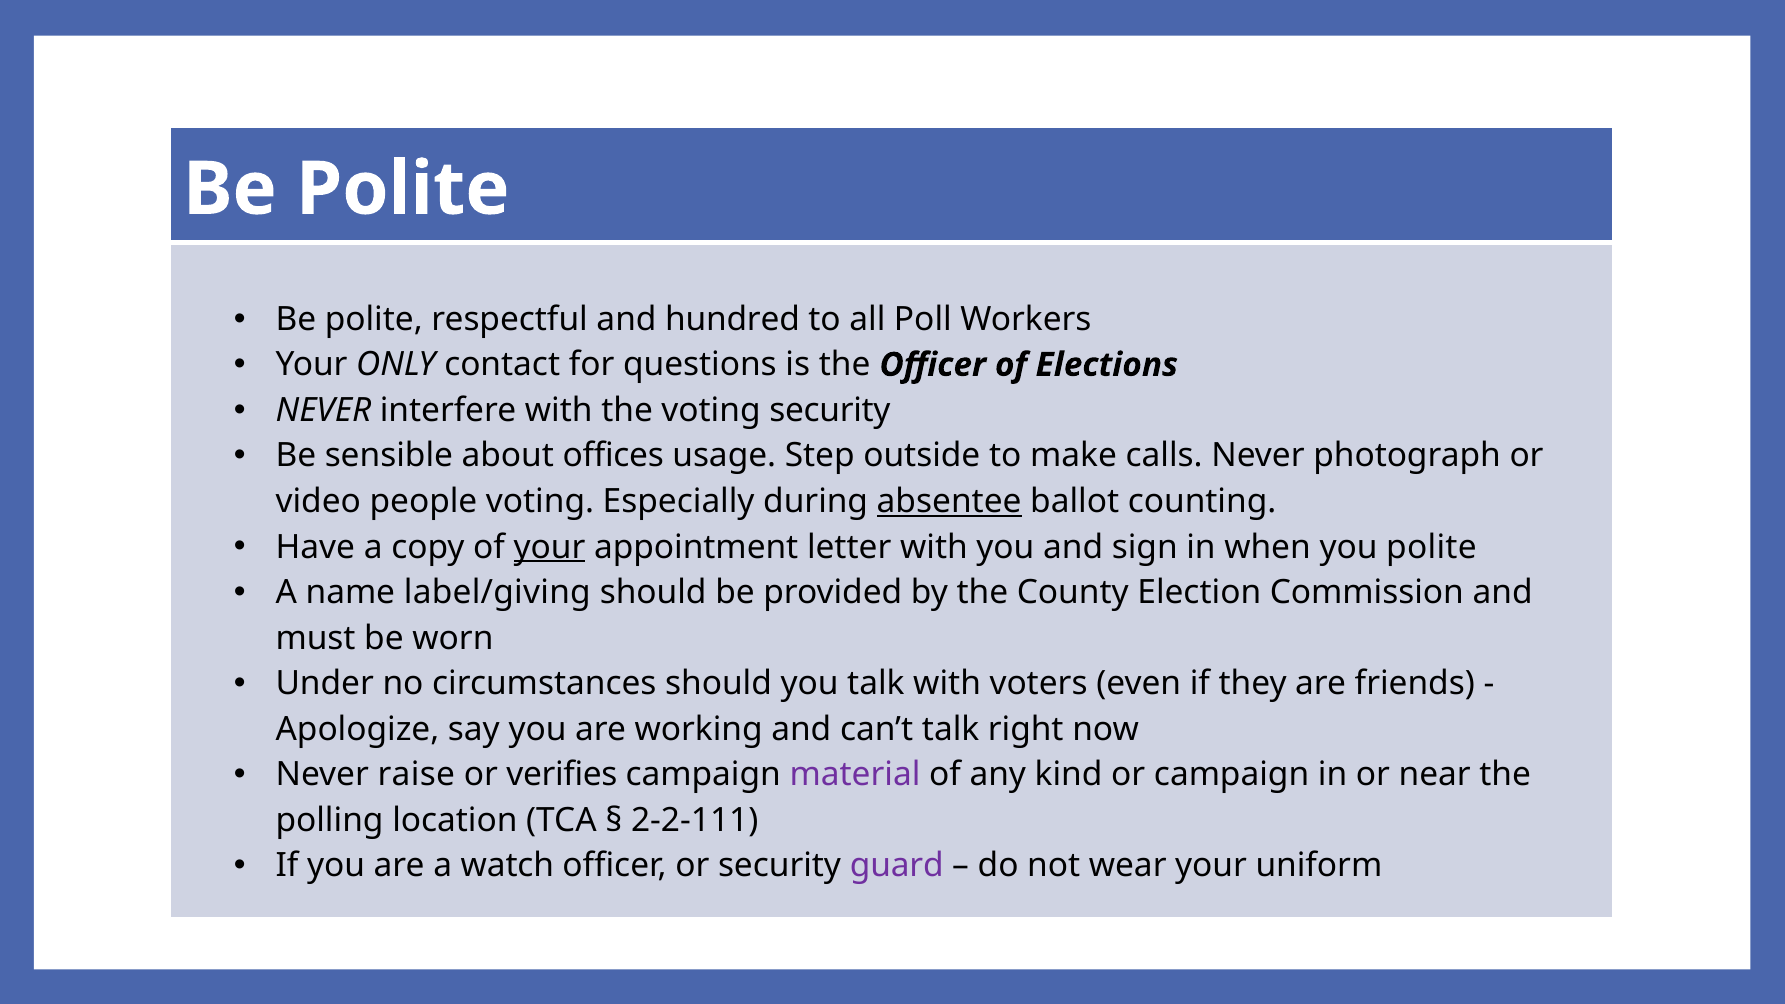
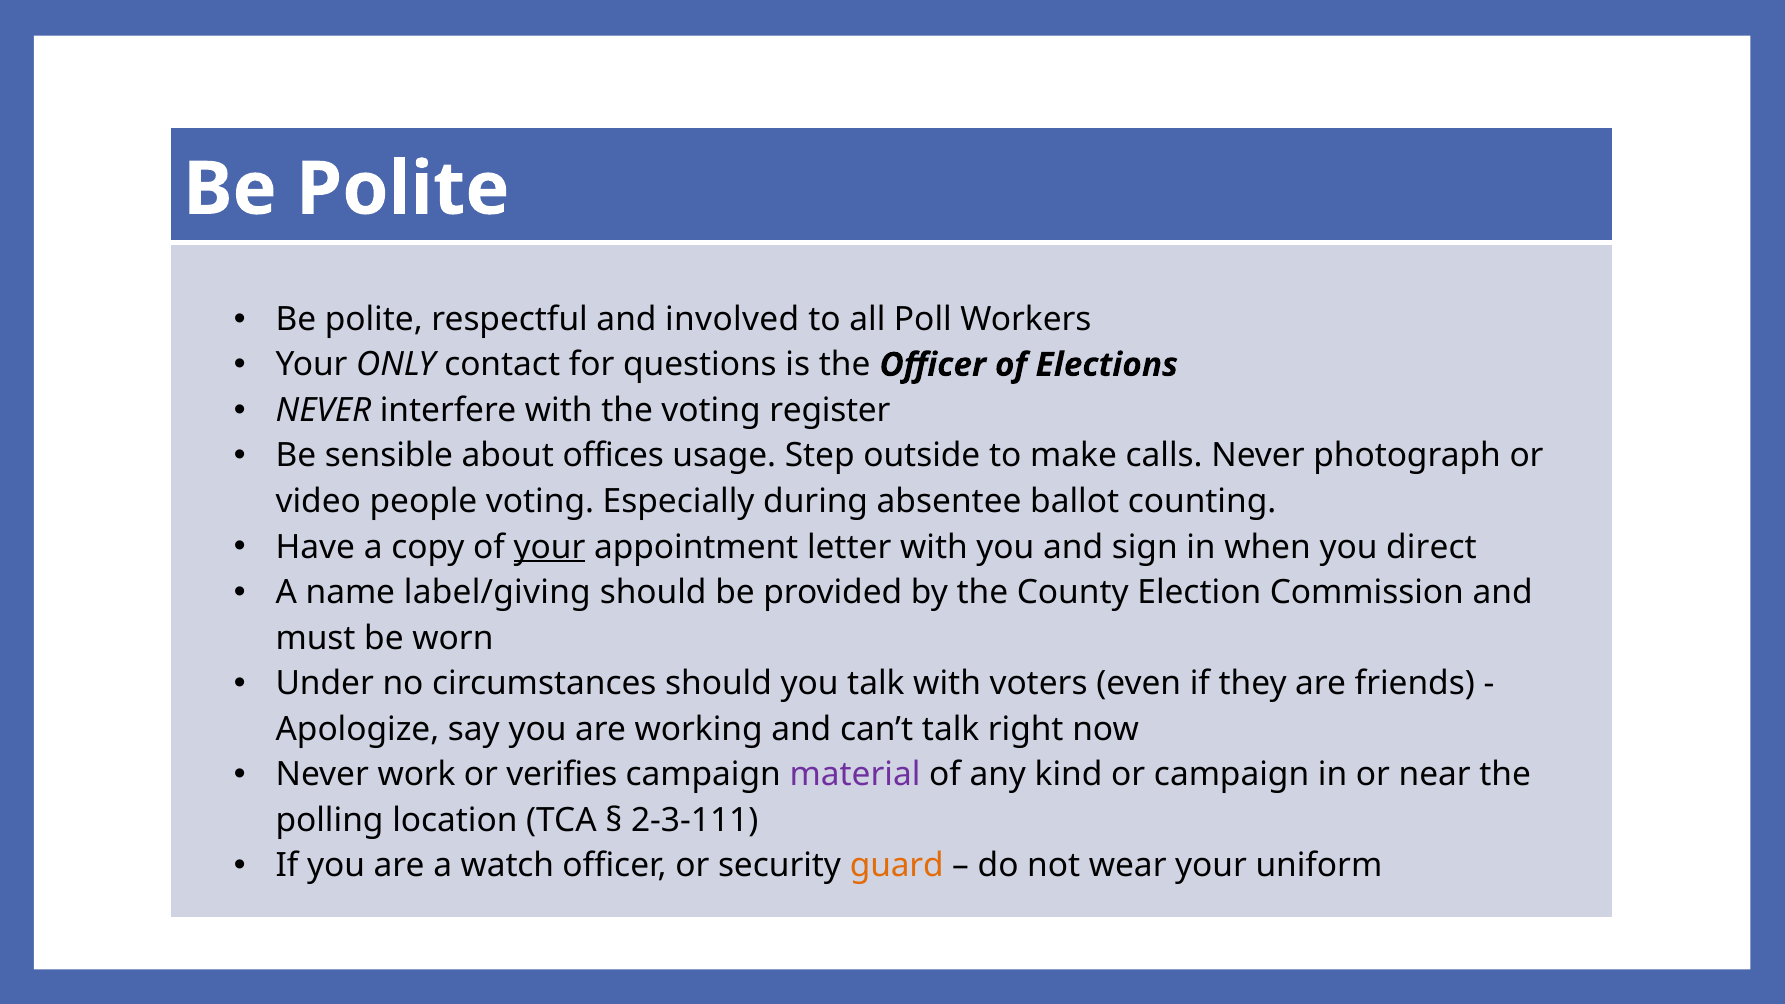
hundred: hundred -> involved (732, 319)
voting security: security -> register (830, 410)
absentee underline: present -> none (949, 501)
you polite: polite -> direct (1432, 547)
raise: raise -> work (417, 775)
2-2-111: 2-2-111 -> 2-3-111 (695, 820)
guard colour: purple -> orange (897, 866)
